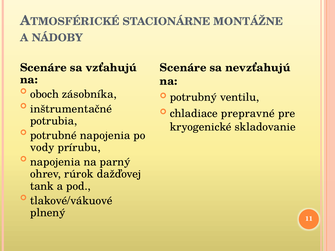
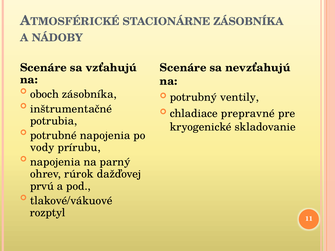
STACIONÁRNE MONTÁŽNE: MONTÁŽNE -> ZÁSOBNÍKA (248, 22)
ventilu: ventilu -> ventily (240, 97)
tank: tank -> prvú (42, 186)
plnený: plnený -> rozptyl (48, 213)
